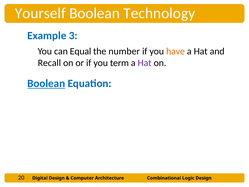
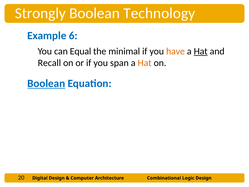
Yourself: Yourself -> Strongly (40, 13)
3: 3 -> 6 (73, 36)
number: number -> minimal (124, 51)
Hat underline: none -> present (201, 51)
term: term -> span (119, 63)
Hat colour: purple -> orange (145, 63)
